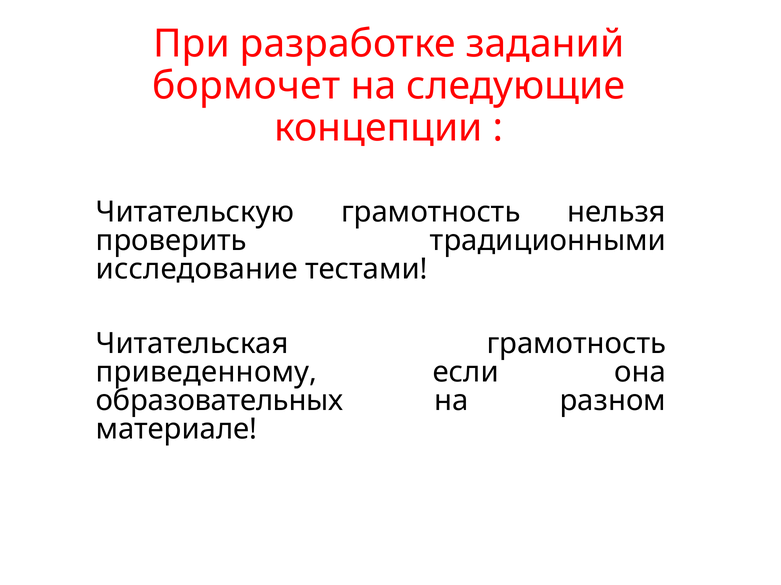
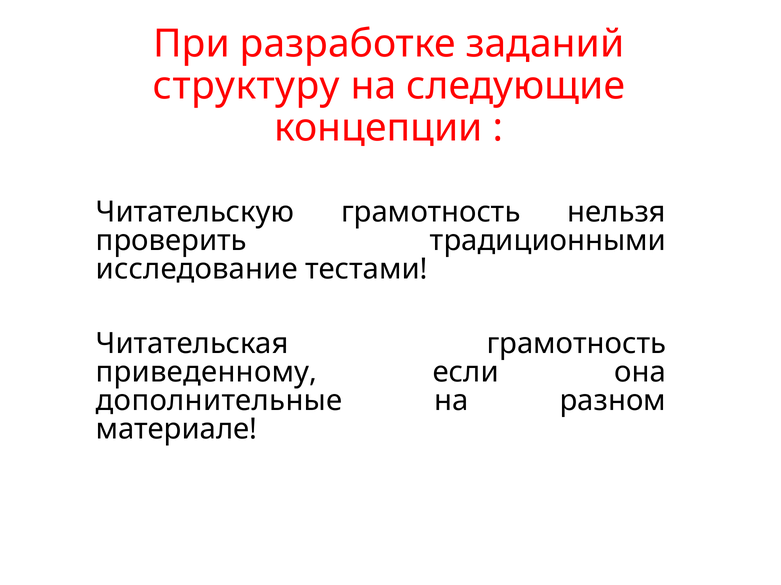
бормочет: бормочет -> структуру (246, 86)
образовательных: образовательных -> дополнительные (219, 401)
